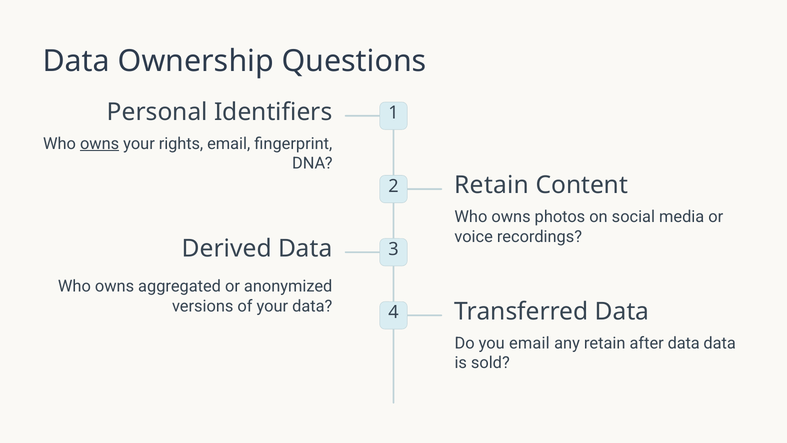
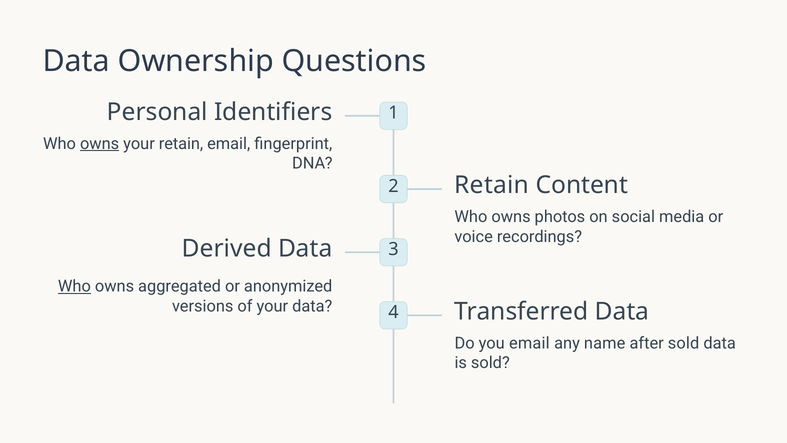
your rights: rights -> retain (181, 144)
Who underline: none -> present (74, 286)
any retain: retain -> name (605, 343)
after data: data -> sold (684, 343)
